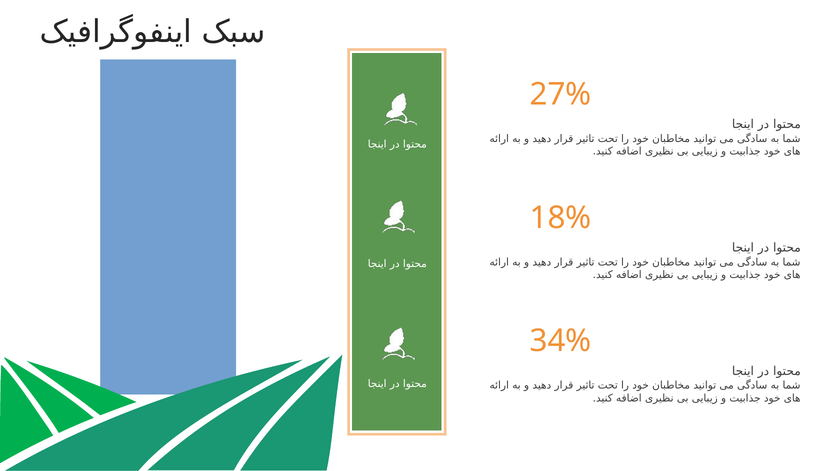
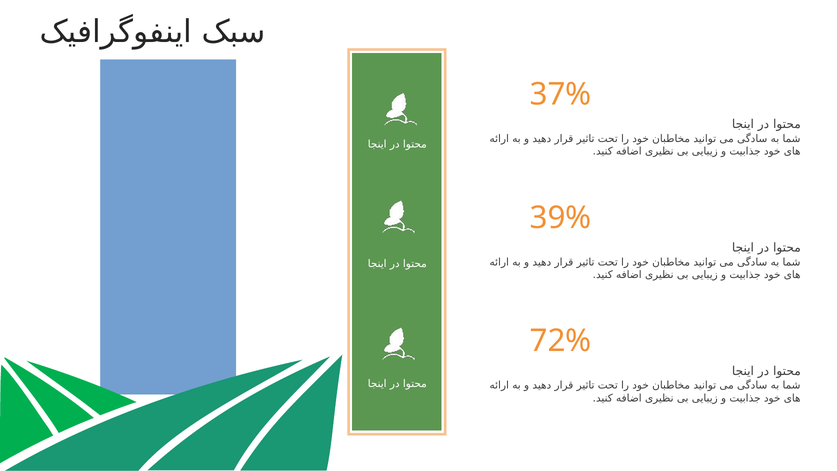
27%: 27% -> 37% (561, 94)
18%: 18% -> 39% (561, 218)
34%: 34% -> 72% (561, 341)
